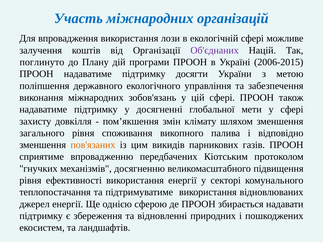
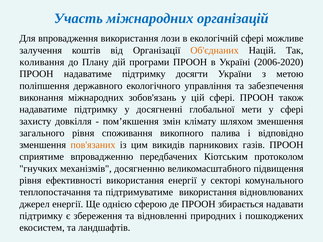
Об'єднаних colour: purple -> orange (215, 50)
поглинуто: поглинуто -> коливання (42, 62)
2006-2015: 2006-2015 -> 2006-2020 (279, 62)
